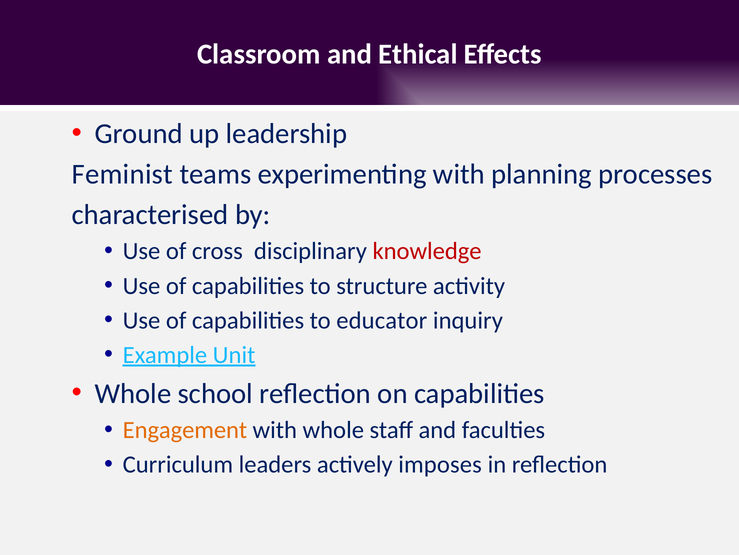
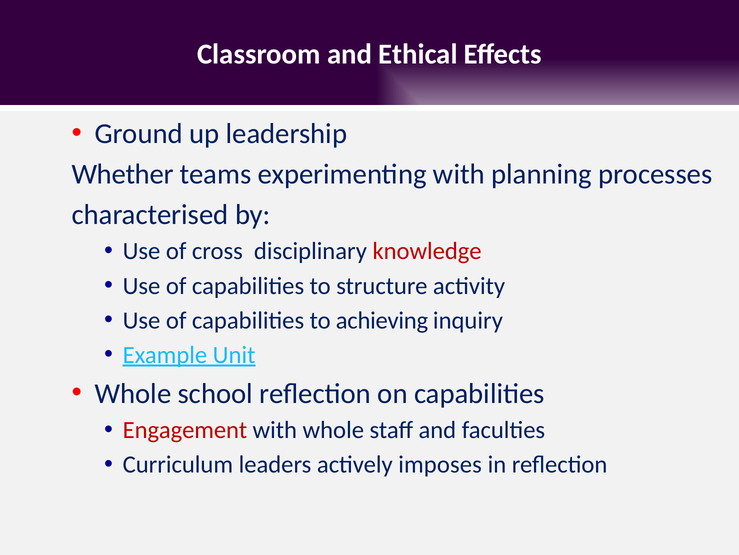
Feminist: Feminist -> Whether (123, 174)
educator: educator -> achieving (382, 320)
Engagement colour: orange -> red (185, 430)
